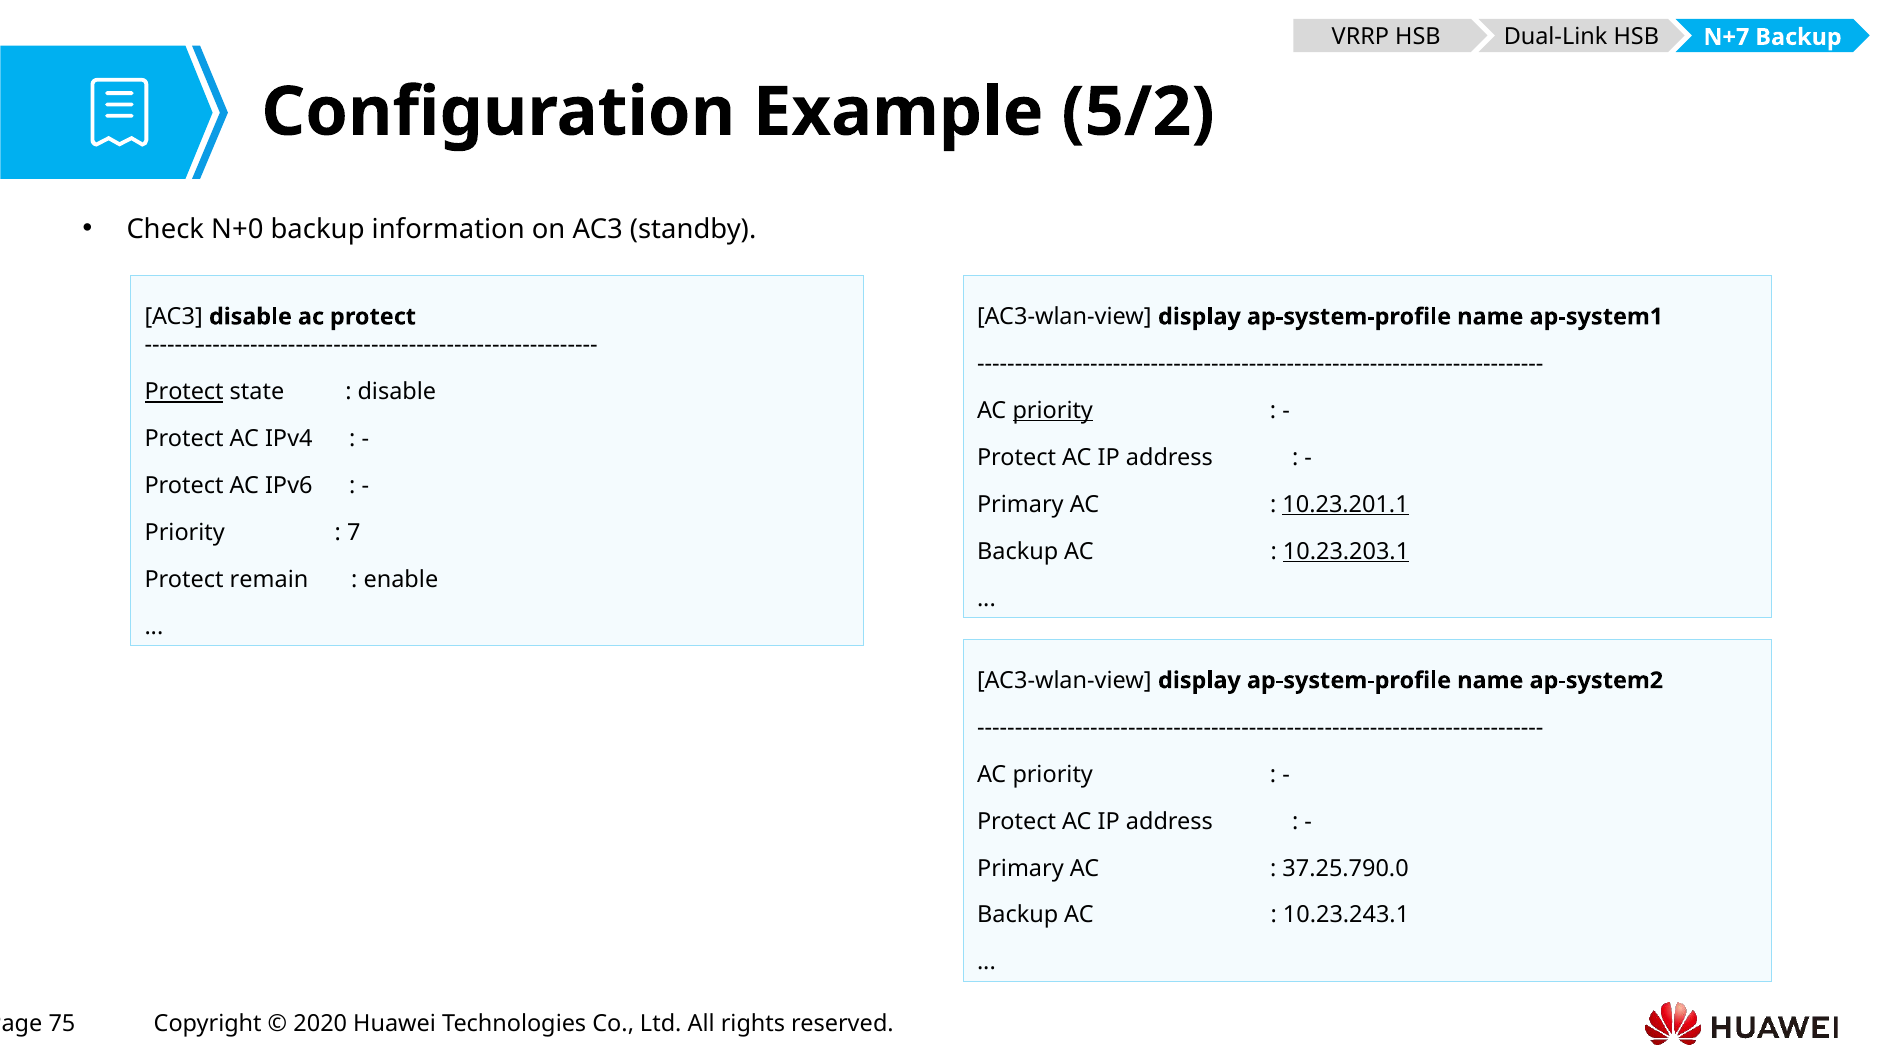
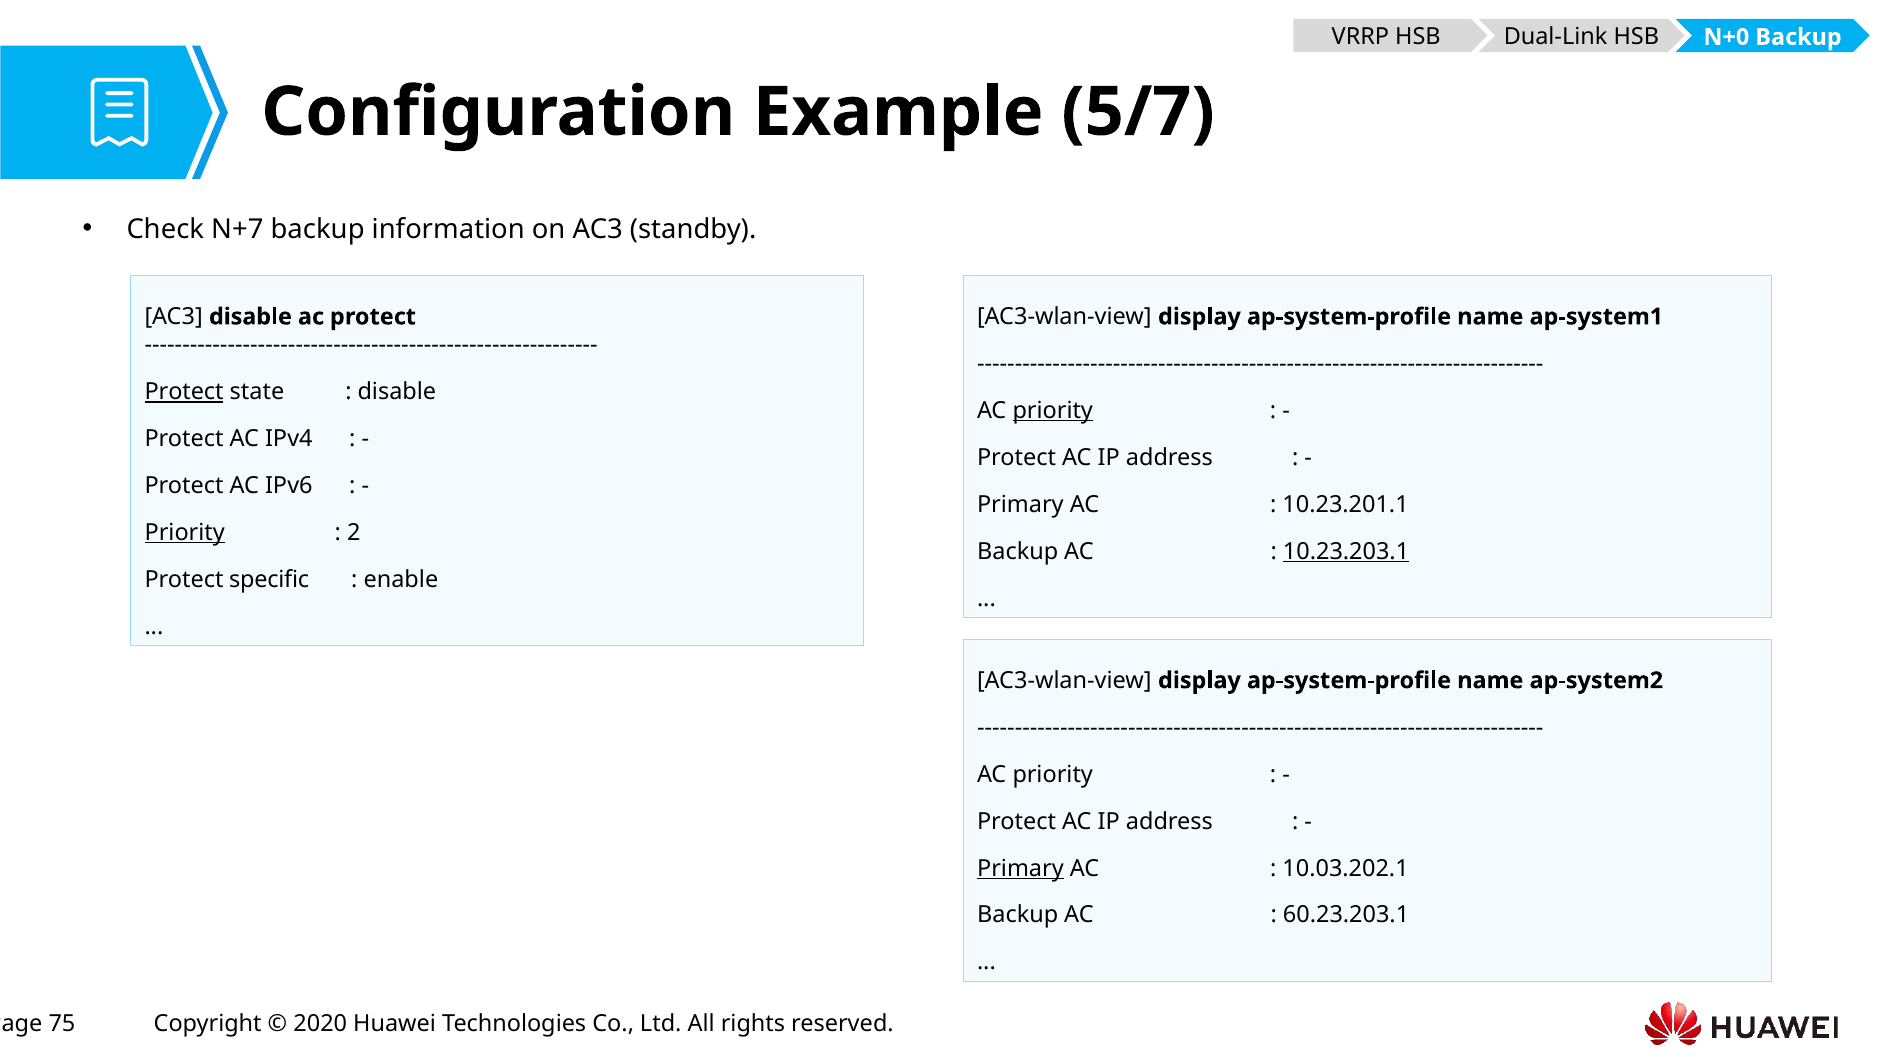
N+7: N+7 -> N+0 (1726, 37)
5/2: 5/2 -> 5/7 (1138, 112)
N+0: N+0 -> N+7 (237, 229)
10.23.201.1 underline: present -> none (1346, 504)
Priority underline: none -> present (185, 533)
7: 7 -> 2 (354, 533)
remain: remain -> specific (269, 580)
Primary underline: none -> present (1020, 868)
37.25.790.0: 37.25.790.0 -> 10.03.202.1 (1346, 868)
10.23.243.1: 10.23.243.1 -> 60.23.203.1 (1346, 915)
